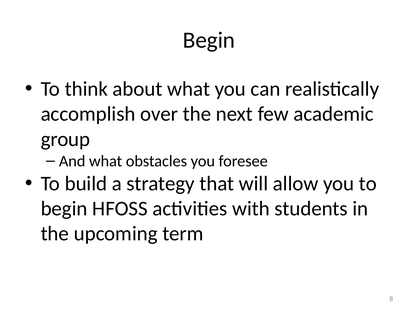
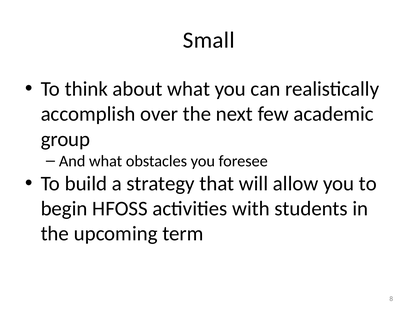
Begin: Begin -> Small (209, 40)
